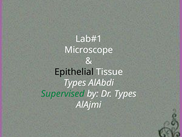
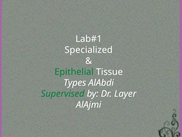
Microscope: Microscope -> Specialized (89, 50)
Epithelial colour: black -> green (74, 72)
Dr Types: Types -> Layer (125, 93)
